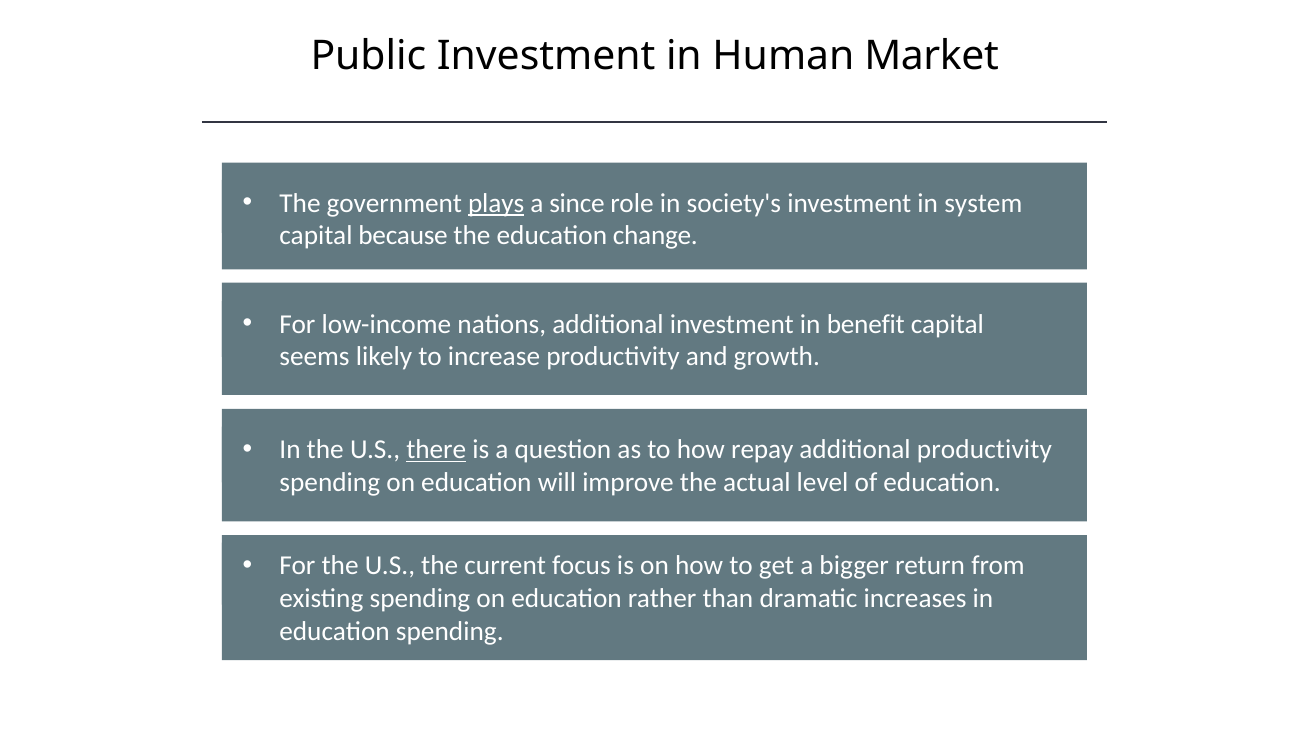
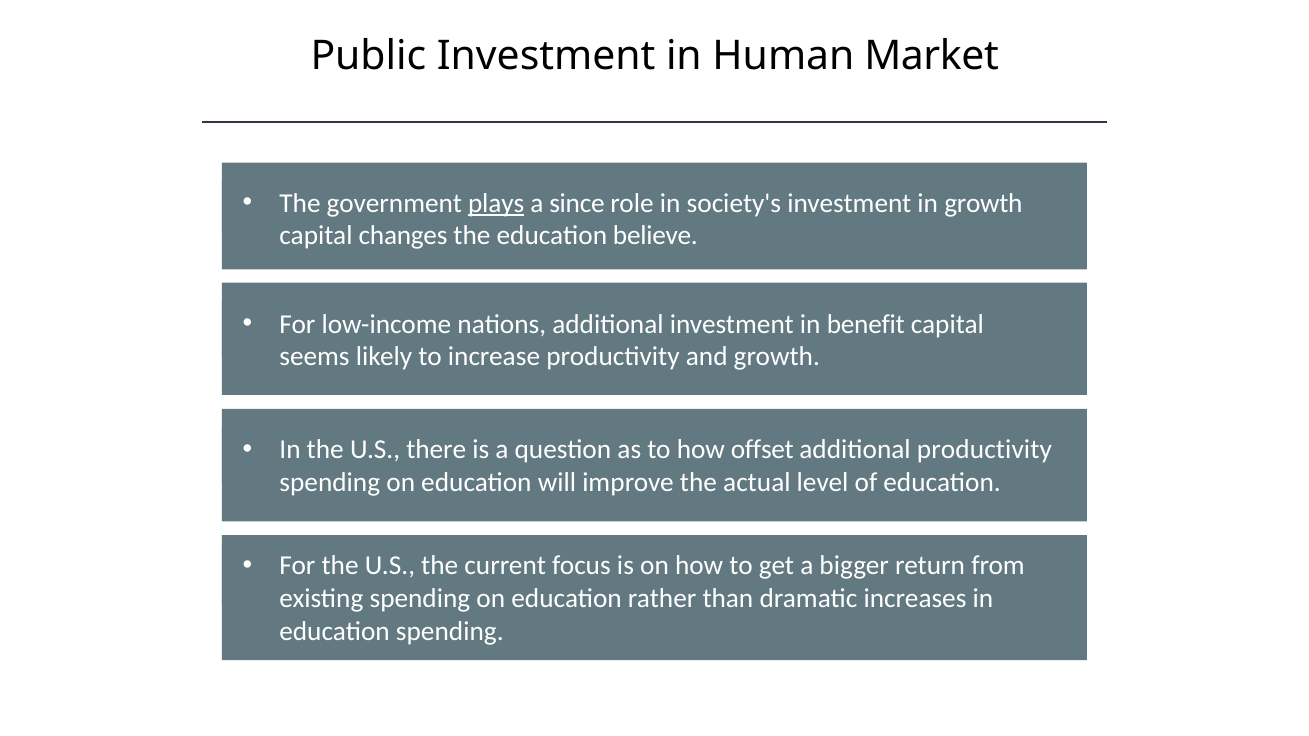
in system: system -> growth (983, 203)
because: because -> changes (403, 236)
change: change -> believe (655, 236)
there underline: present -> none (436, 450)
repay: repay -> offset (762, 450)
